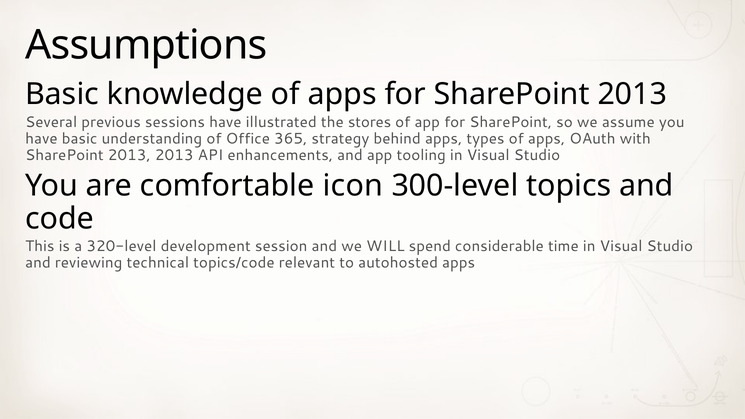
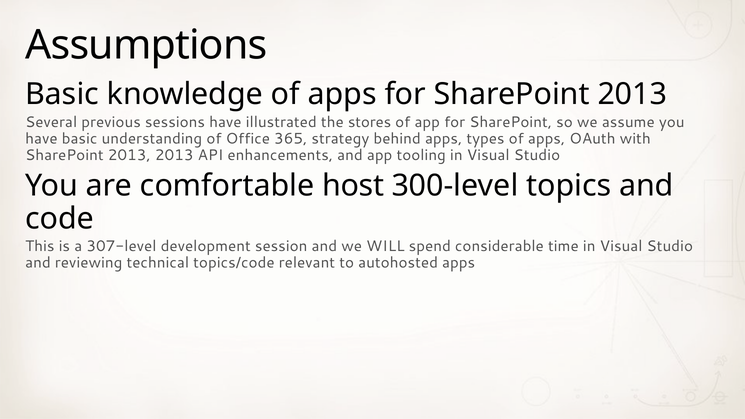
icon: icon -> host (353, 186)
320-level: 320-level -> 307-level (121, 246)
